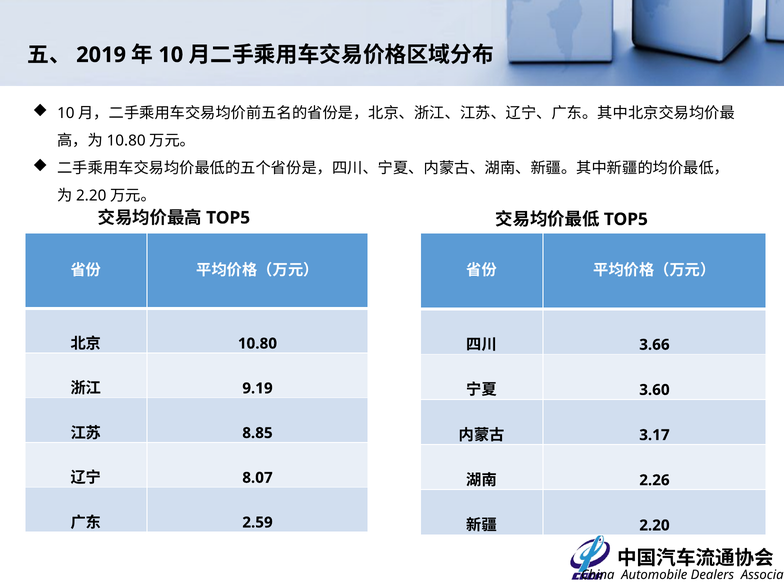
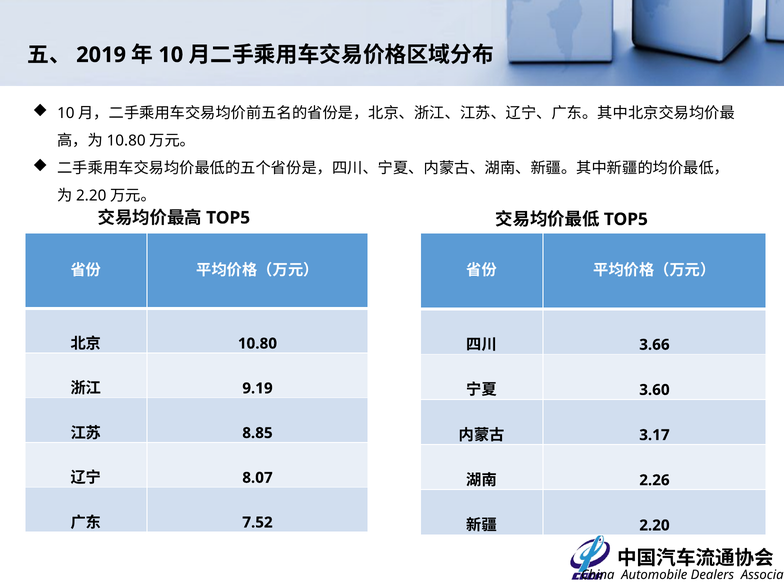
2.59: 2.59 -> 7.52 (258, 522)
